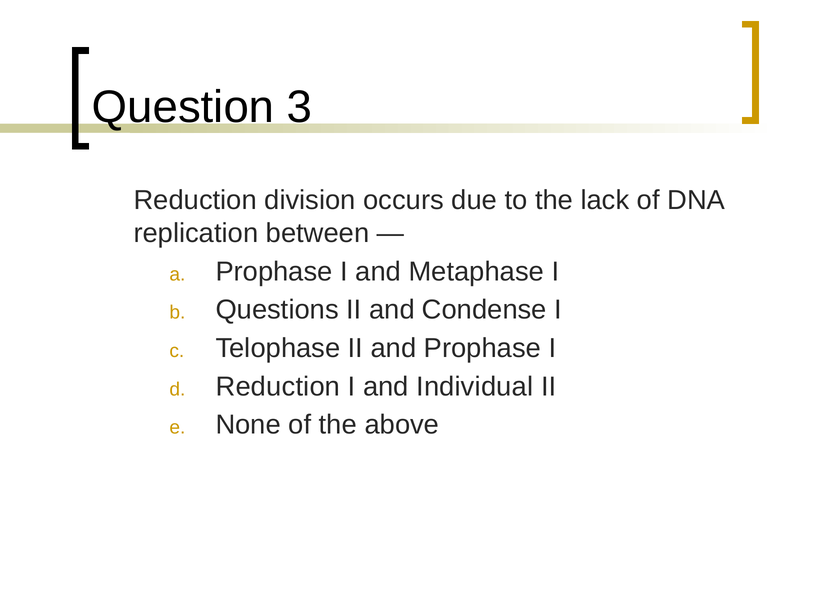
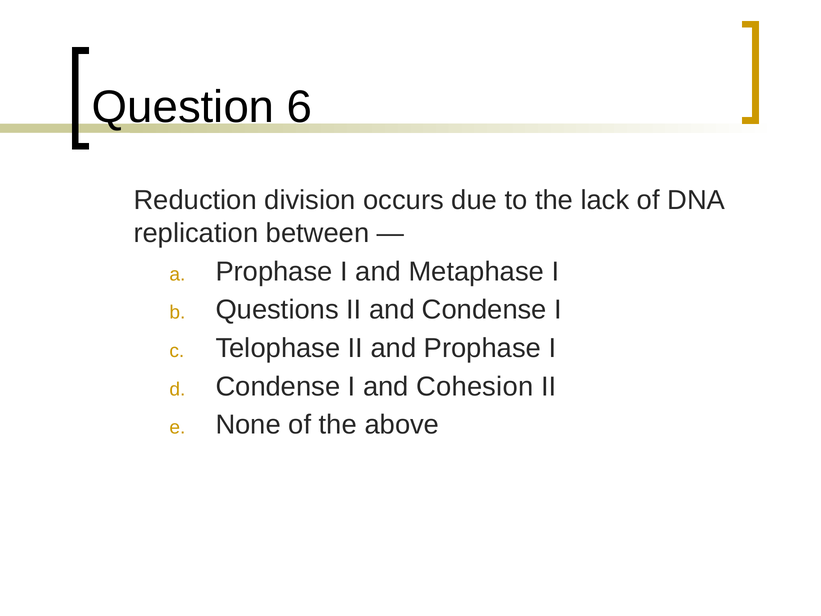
3: 3 -> 6 (300, 107)
Reduction: Reduction -> Condense (278, 386)
Individual: Individual -> Cohesion (475, 386)
